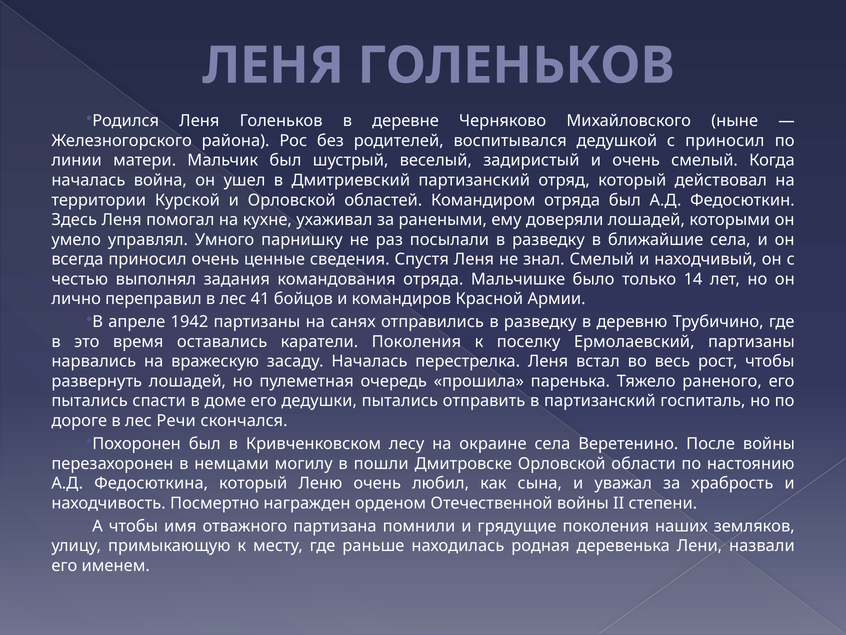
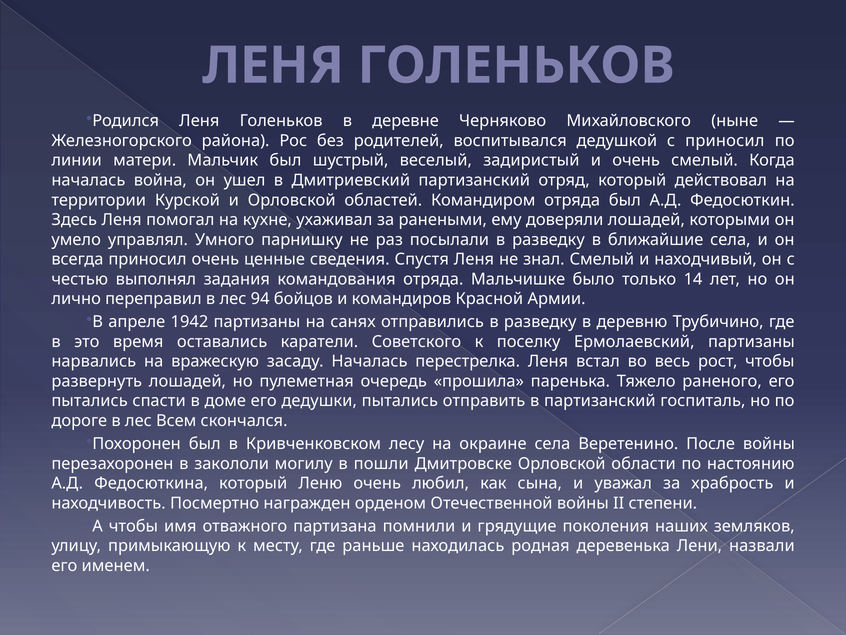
41: 41 -> 94 (260, 299)
каратели Поколения: Поколения -> Советского (416, 341)
Речи: Речи -> Всем (176, 421)
немцами: немцами -> закололи (232, 463)
